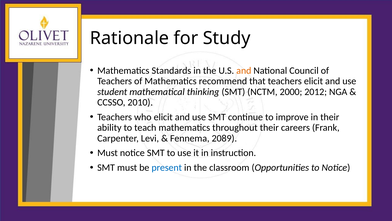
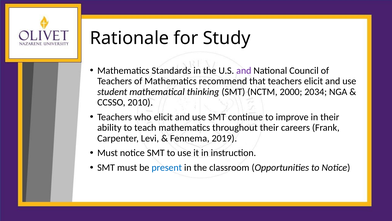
and colour: orange -> purple (244, 70)
2012: 2012 -> 2034 (316, 92)
2089: 2089 -> 2019 (224, 138)
